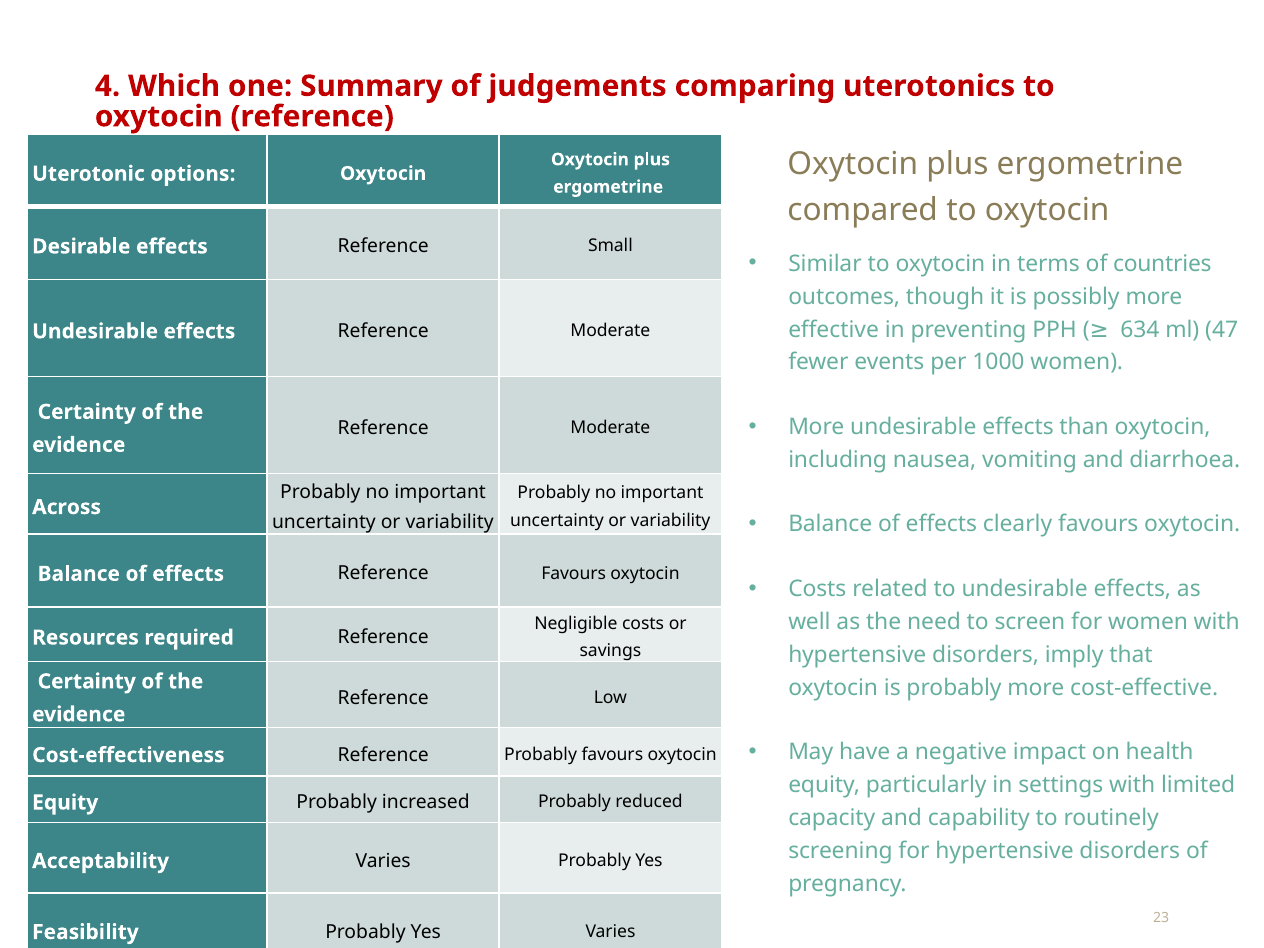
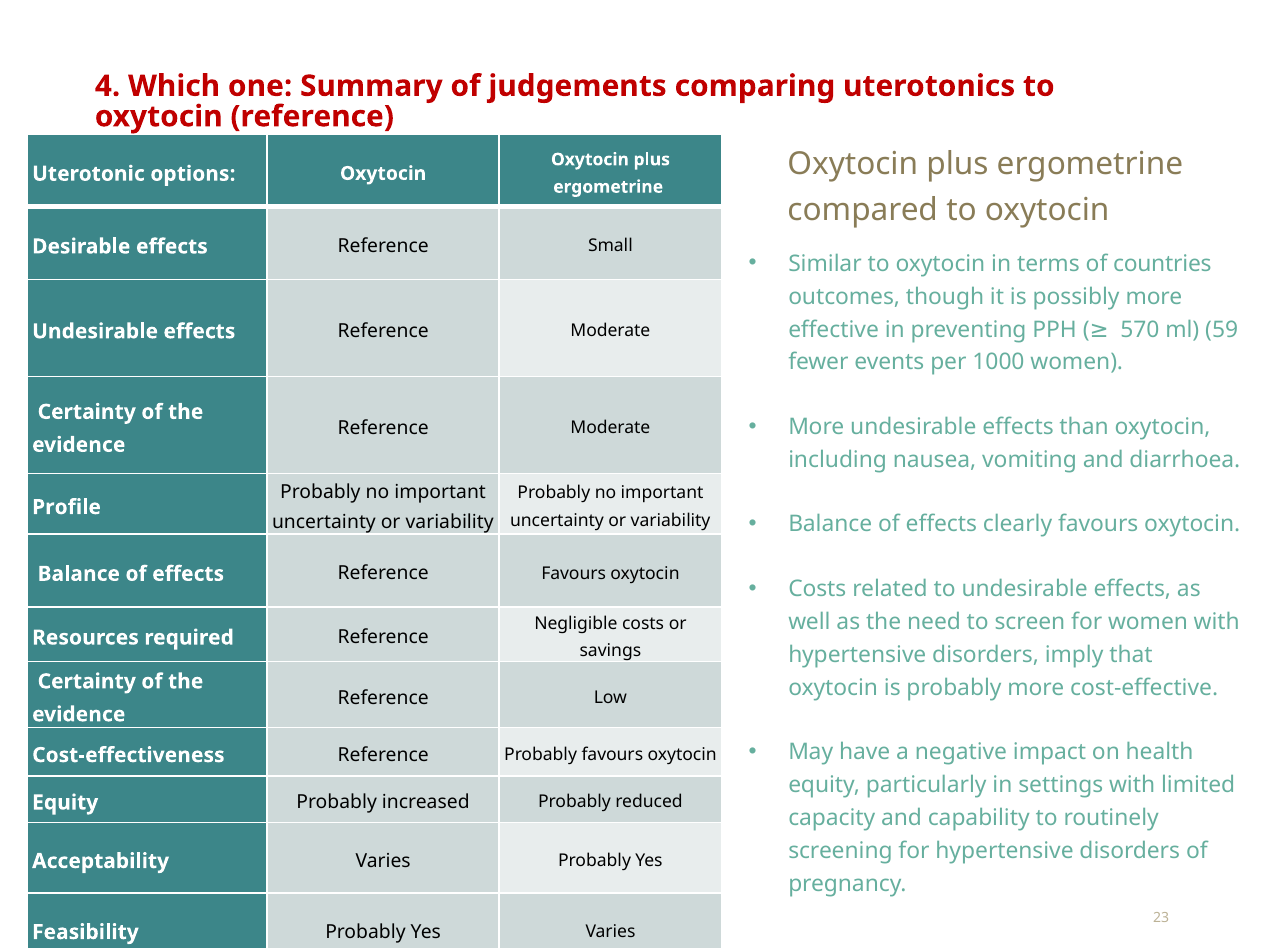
634: 634 -> 570 (1140, 330)
47: 47 -> 59 (1222, 330)
Across: Across -> Profile (67, 507)
